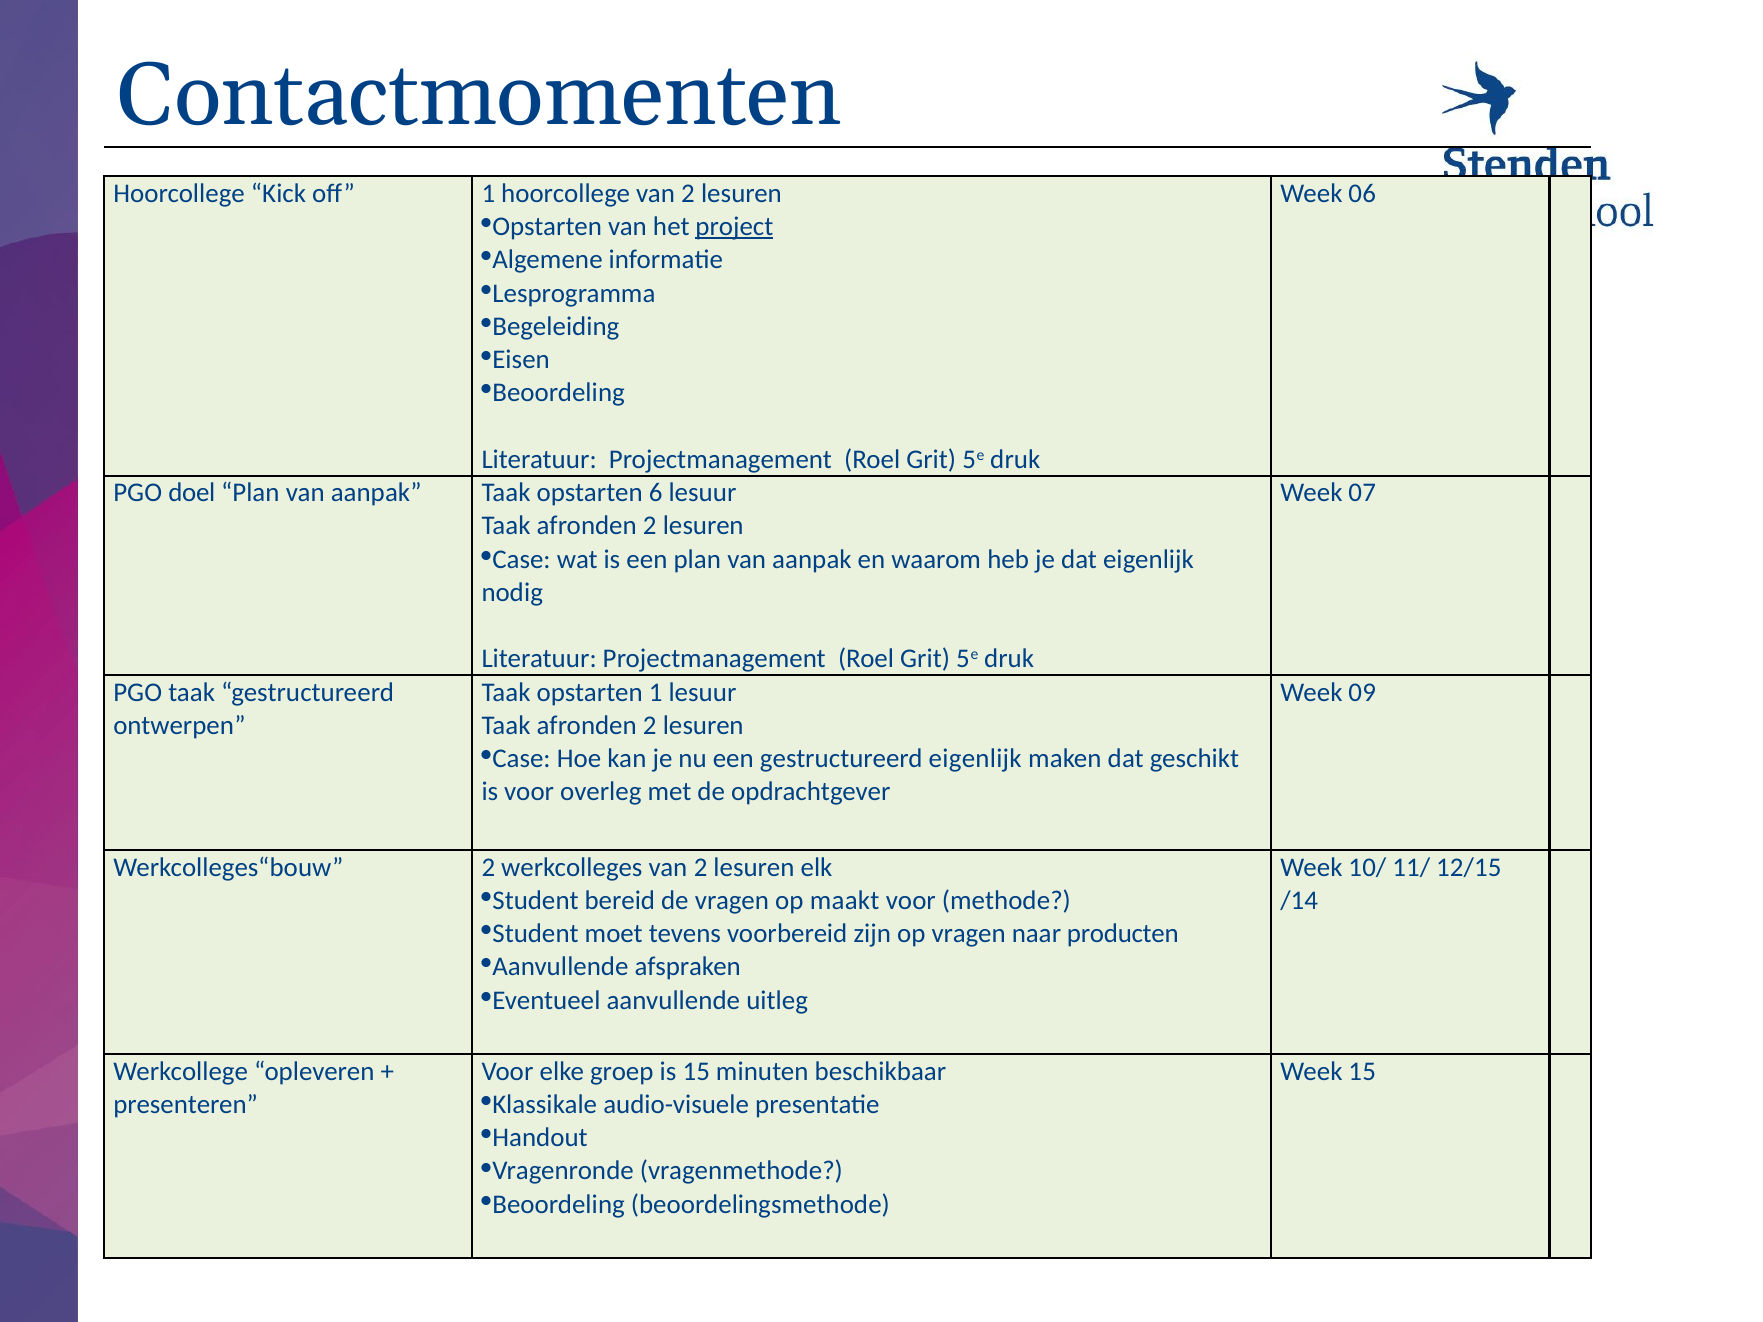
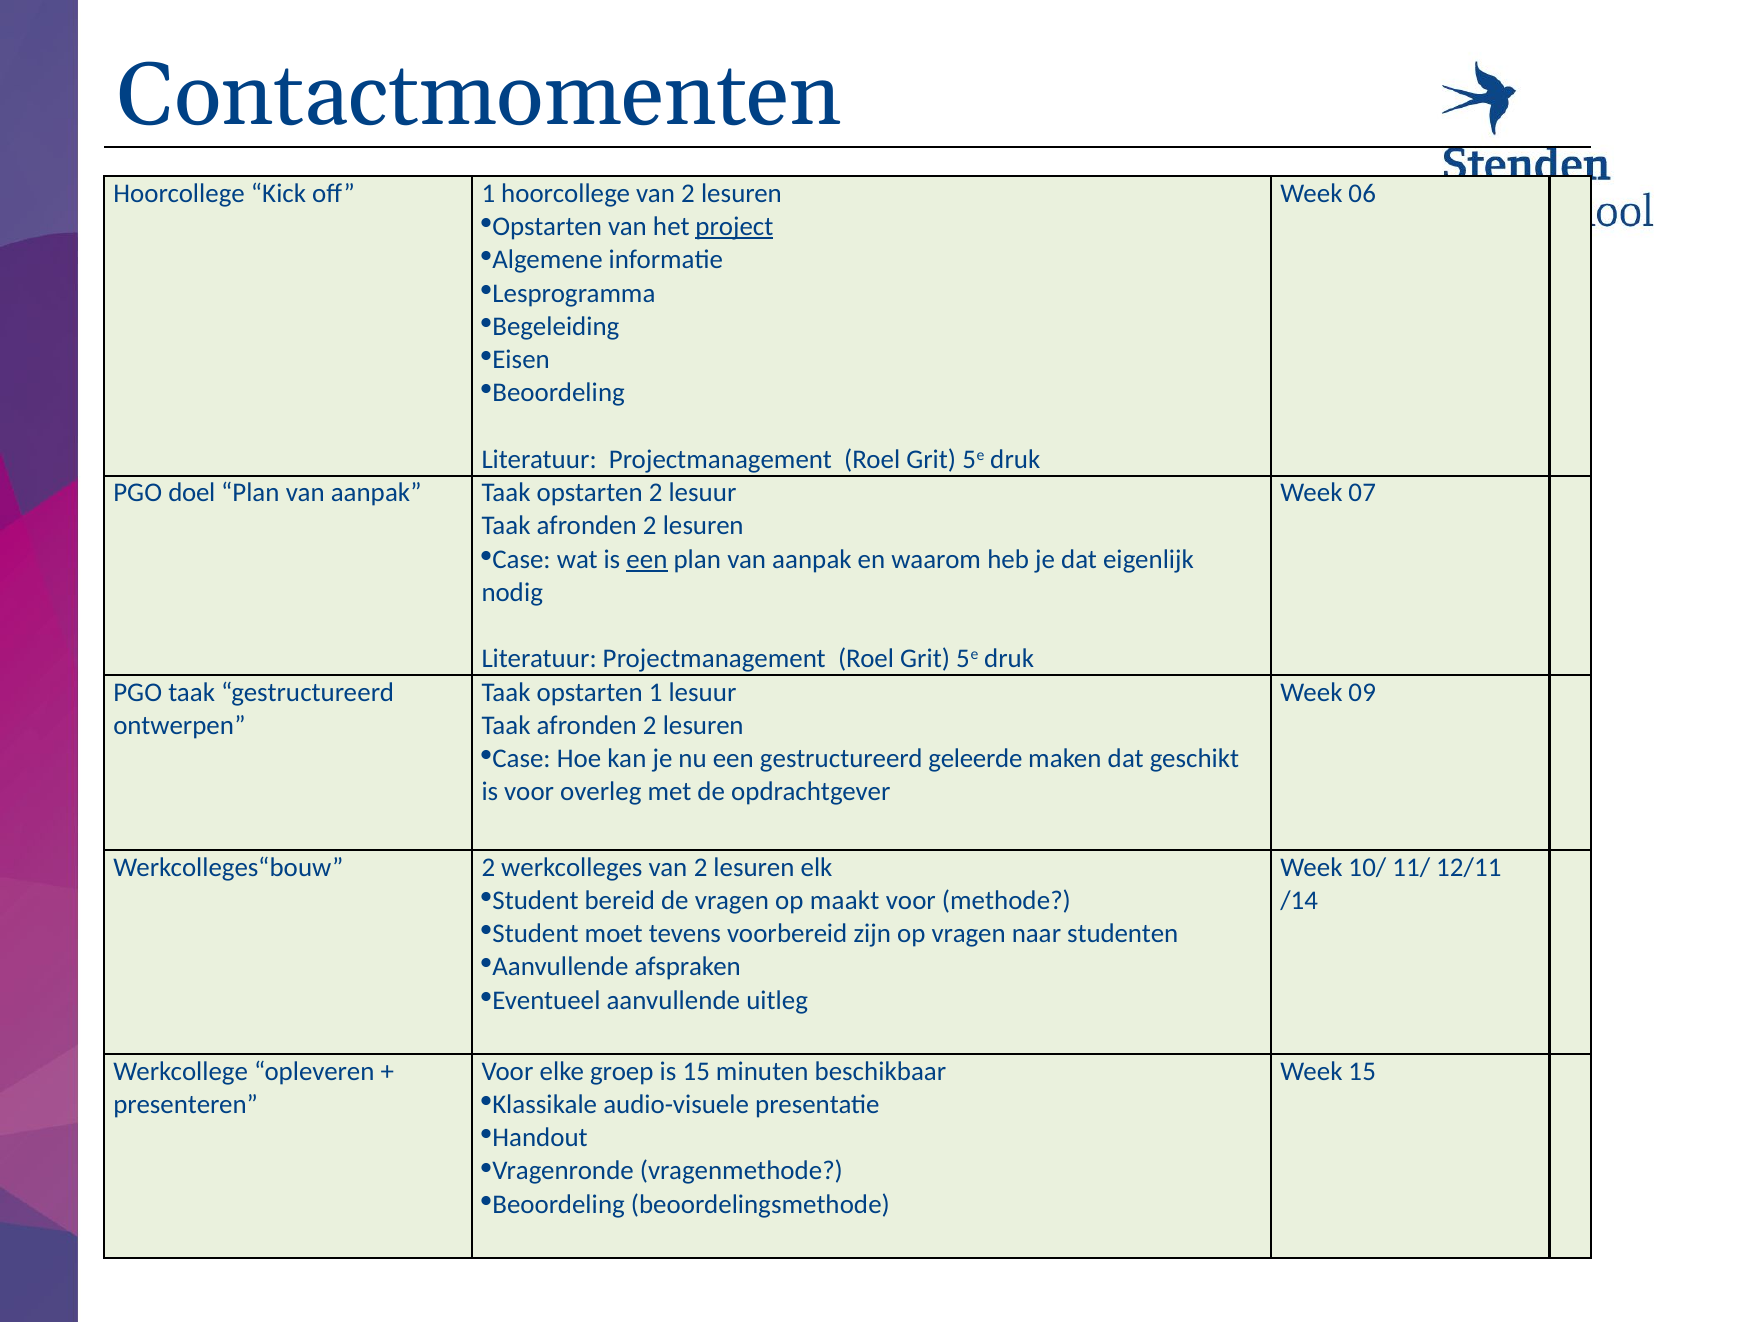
opstarten 6: 6 -> 2 (656, 493)
een underline: none -> present (647, 559)
gestructureerd eigenlijk: eigenlijk -> geleerde (975, 759)
12/15: 12/15 -> 12/11 (1469, 867)
producten: producten -> studenten (1123, 934)
